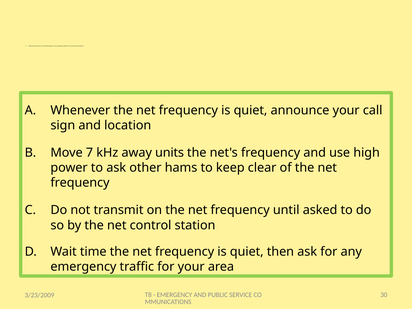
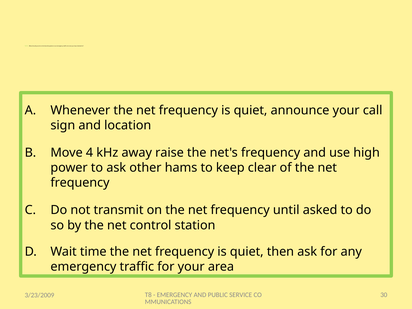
7: 7 -> 4 (89, 153)
units: units -> raise (170, 153)
